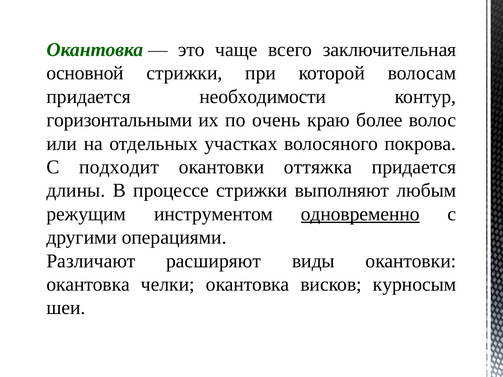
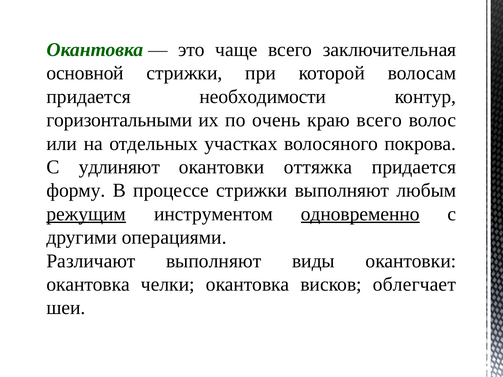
краю более: более -> всего (379, 120)
подходит: подходит -> удлиняют (119, 167)
длины: длины -> форму (76, 191)
режущим underline: none -> present (86, 214)
Различают расширяют: расширяют -> выполняют (214, 261)
курносым: курносым -> облегчает (414, 285)
